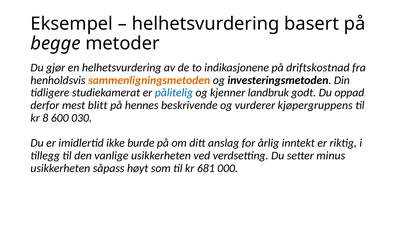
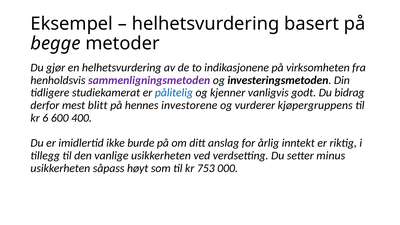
driftskostnad: driftskostnad -> virksomheten (318, 68)
sammenligningsmetoden colour: orange -> purple (149, 80)
landbruk: landbruk -> vanligvis (268, 93)
oppad: oppad -> bidrag (349, 93)
beskrivende: beskrivende -> investorene (189, 105)
8: 8 -> 6 (45, 118)
030: 030 -> 400 (82, 118)
681: 681 -> 753 (206, 168)
